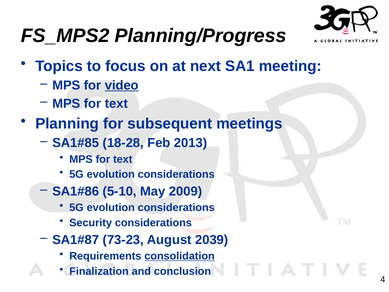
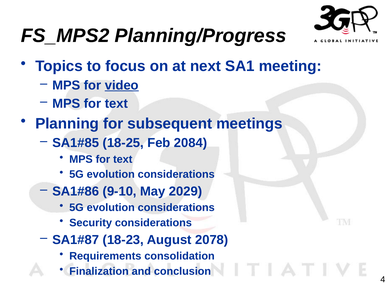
18-28: 18-28 -> 18-25 (123, 143)
2013: 2013 -> 2084 (191, 143)
5-10: 5-10 -> 9-10 (120, 191)
2009: 2009 -> 2029 (186, 191)
73-23: 73-23 -> 18-23 (123, 240)
2039: 2039 -> 2078 (212, 240)
consolidation underline: present -> none (180, 256)
